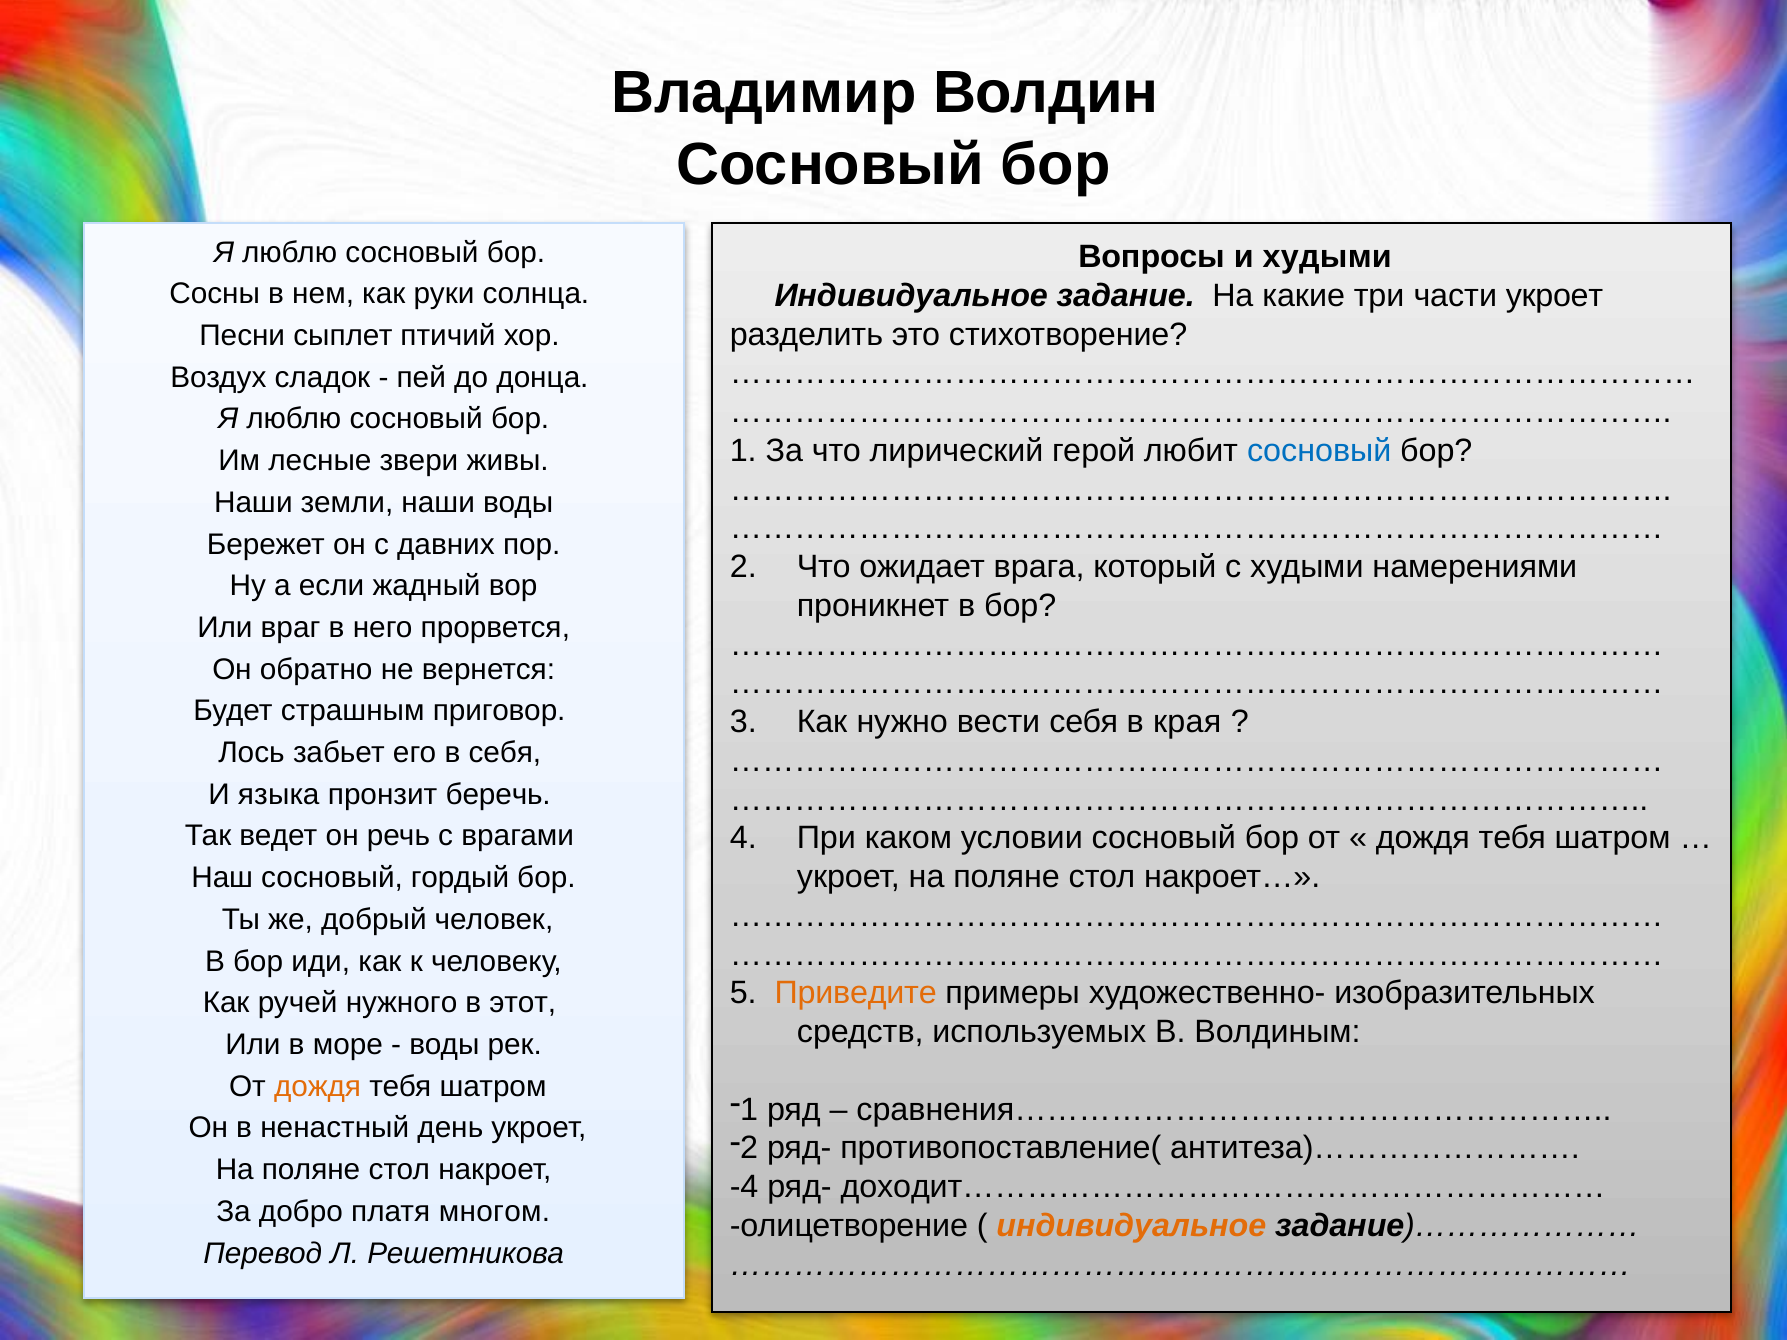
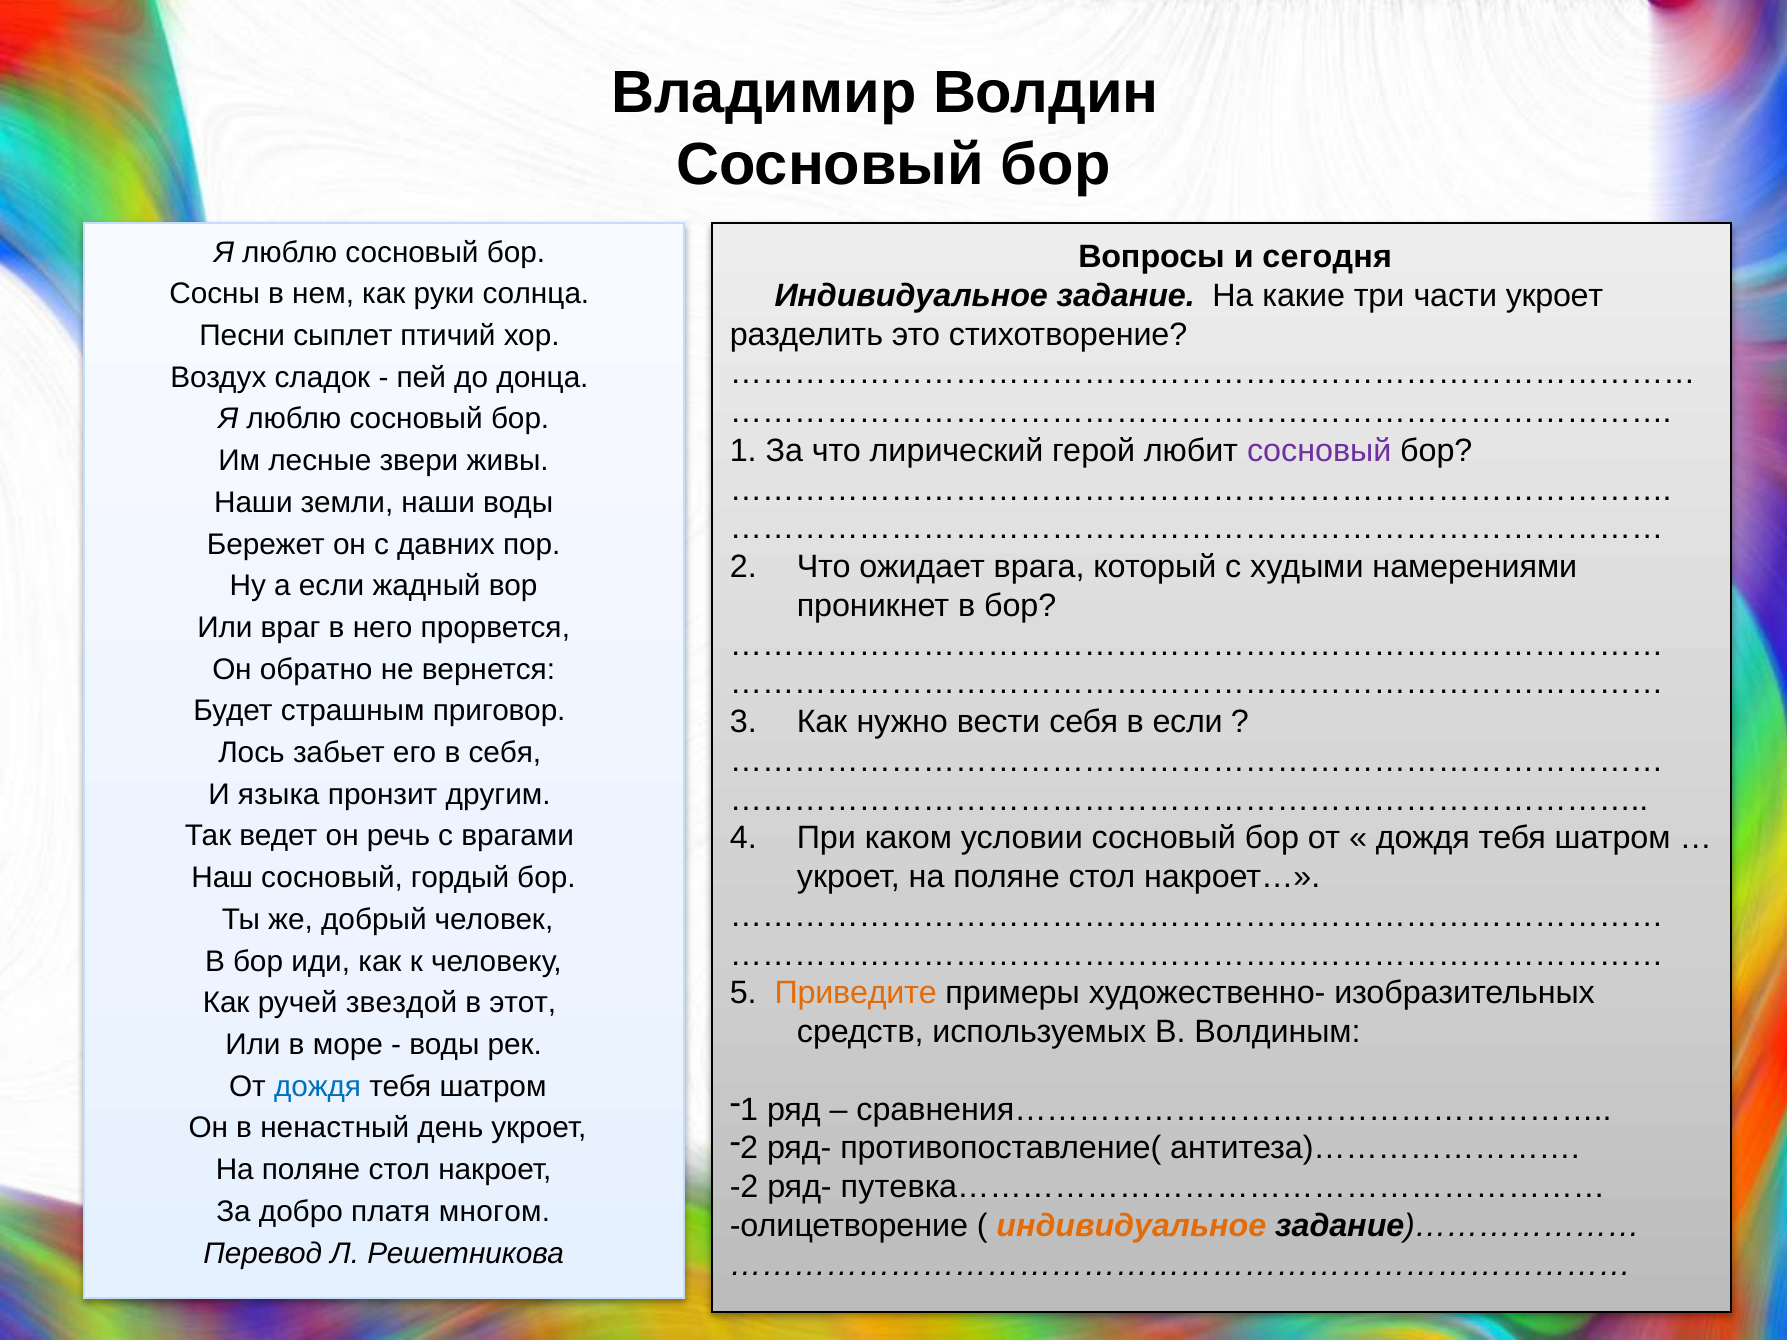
и худыми: худыми -> сегодня (1327, 256)
сосновый colour: blue -> purple (1319, 451)
в края: края -> если (1188, 722)
беречь: беречь -> другим (498, 795)
нужного: нужного -> звездой (401, 1003)
дождя colour: orange -> blue (318, 1087)
-4: -4 -> -2 (744, 1187)
доходит……………………………………………………: доходит…………………………………………………… -> путевка…………………………………………………… (1223, 1187)
